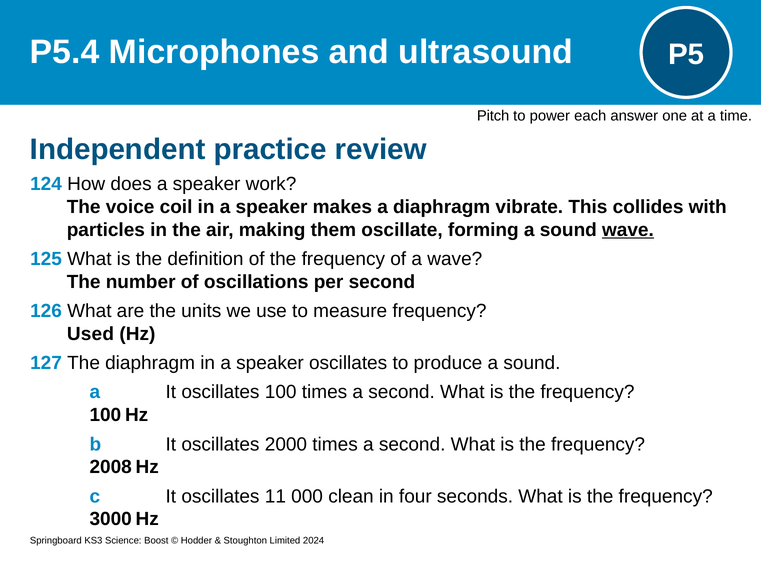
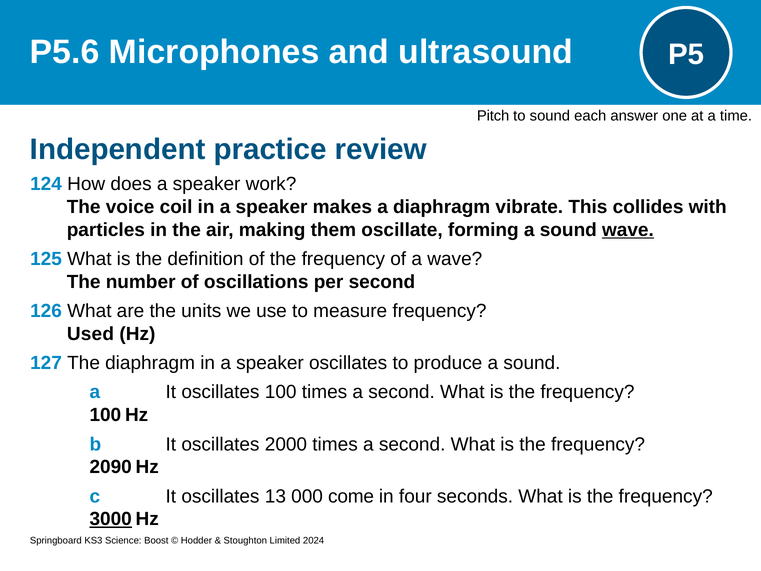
P5.4: P5.4 -> P5.6 (65, 52)
to power: power -> sound (550, 116)
2008: 2008 -> 2090 (111, 467)
11: 11 -> 13 (275, 496)
clean: clean -> come (351, 496)
3000 underline: none -> present (111, 519)
